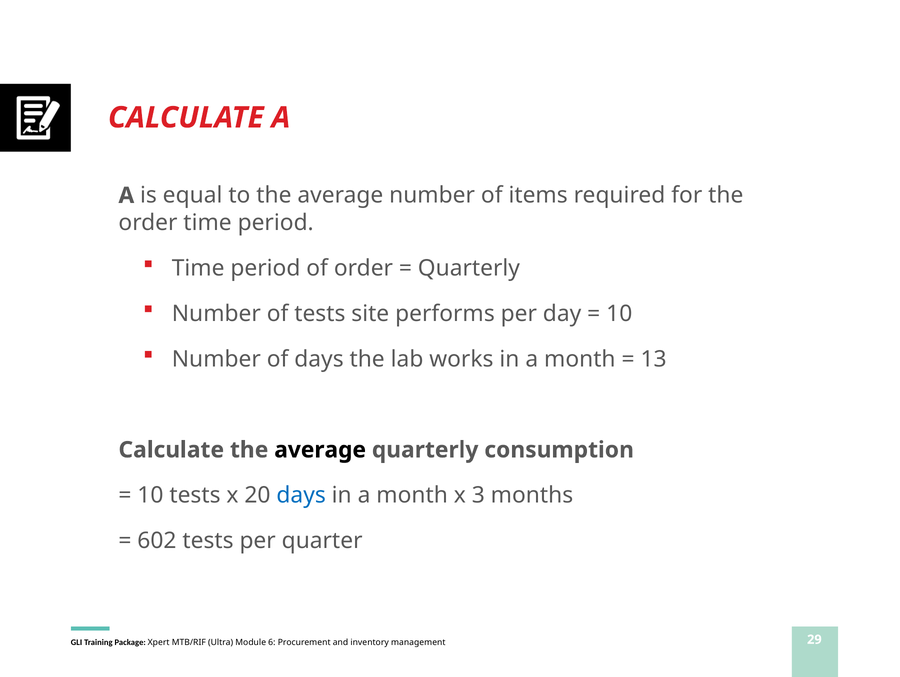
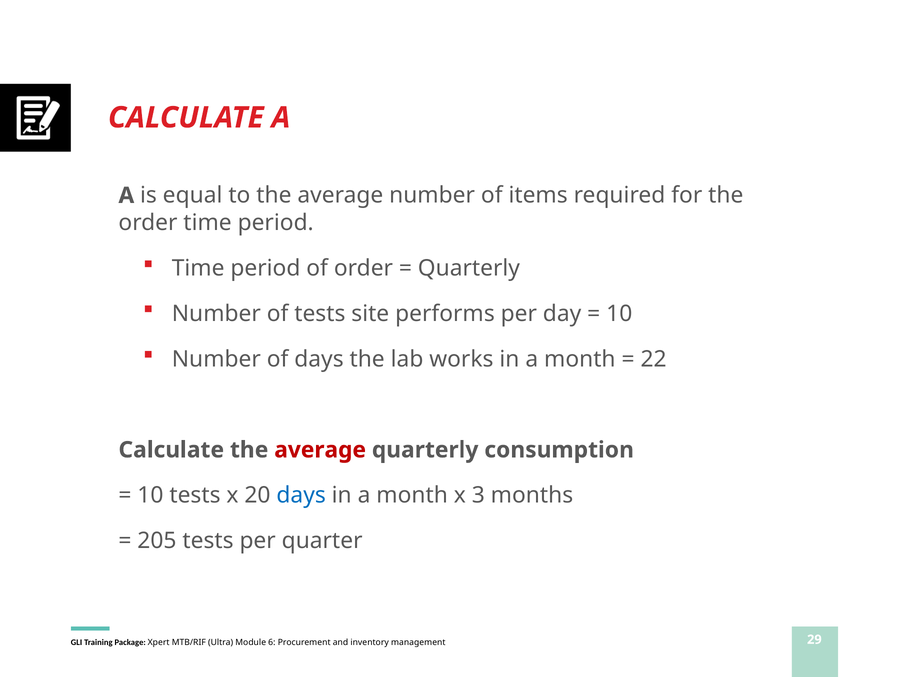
13: 13 -> 22 (654, 359)
average colour: black -> red (320, 450)
602: 602 -> 205 (157, 541)
